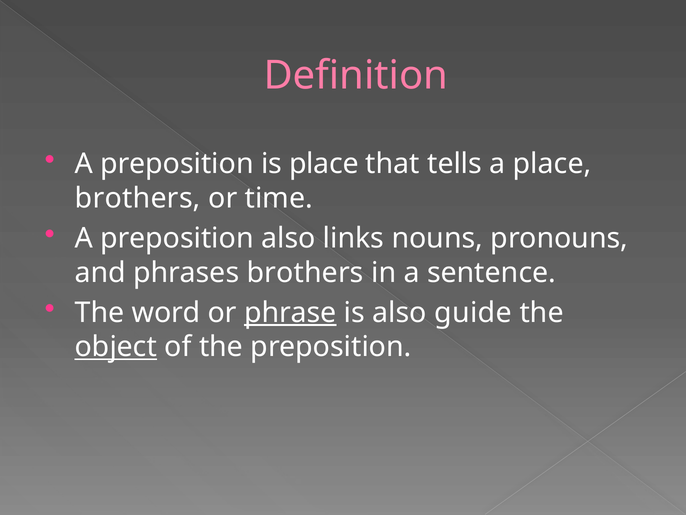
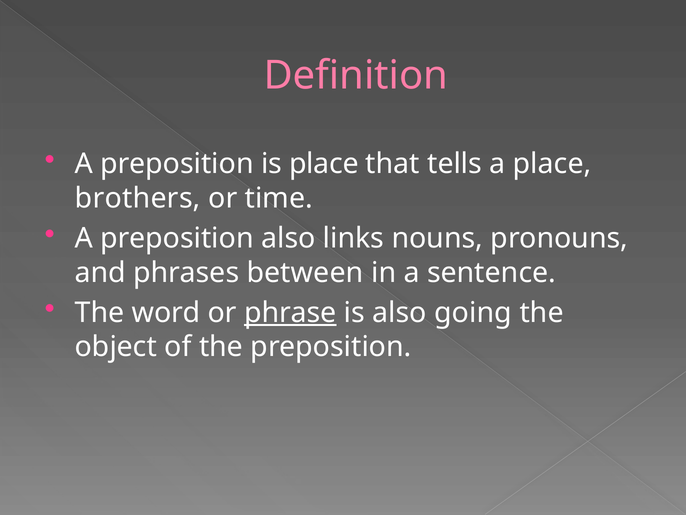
phrases brothers: brothers -> between (305, 272)
guide: guide -> going (473, 312)
object underline: present -> none (116, 347)
